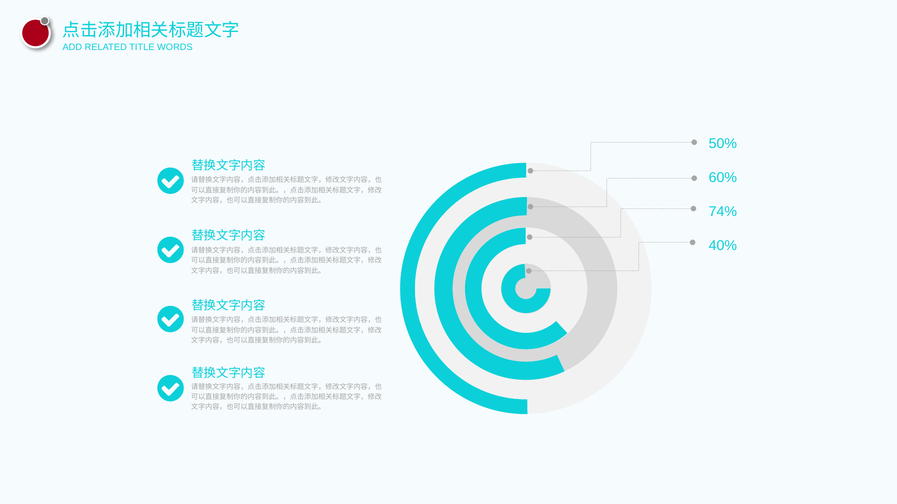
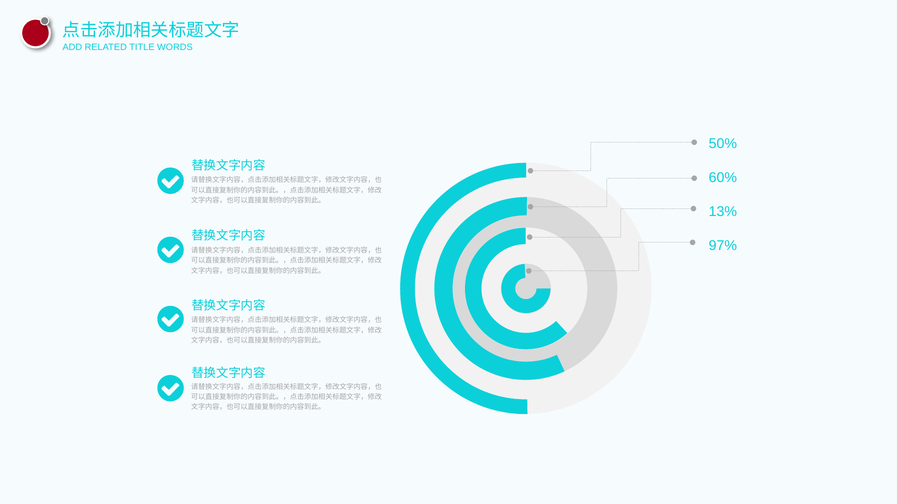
74%: 74% -> 13% (723, 212)
40%: 40% -> 97% (723, 246)
